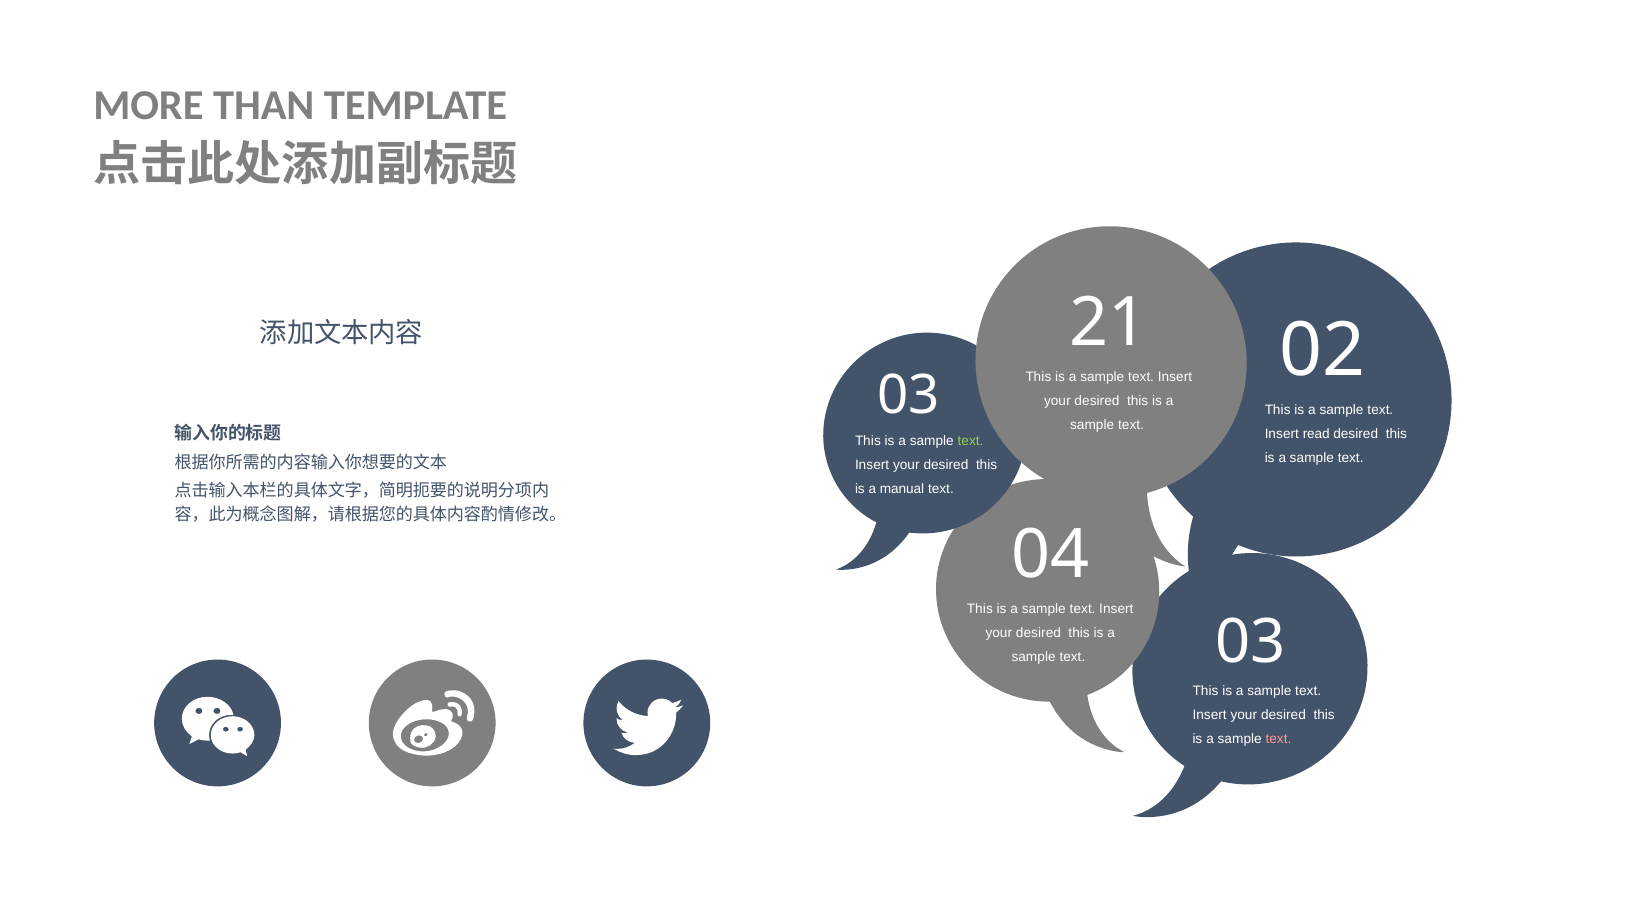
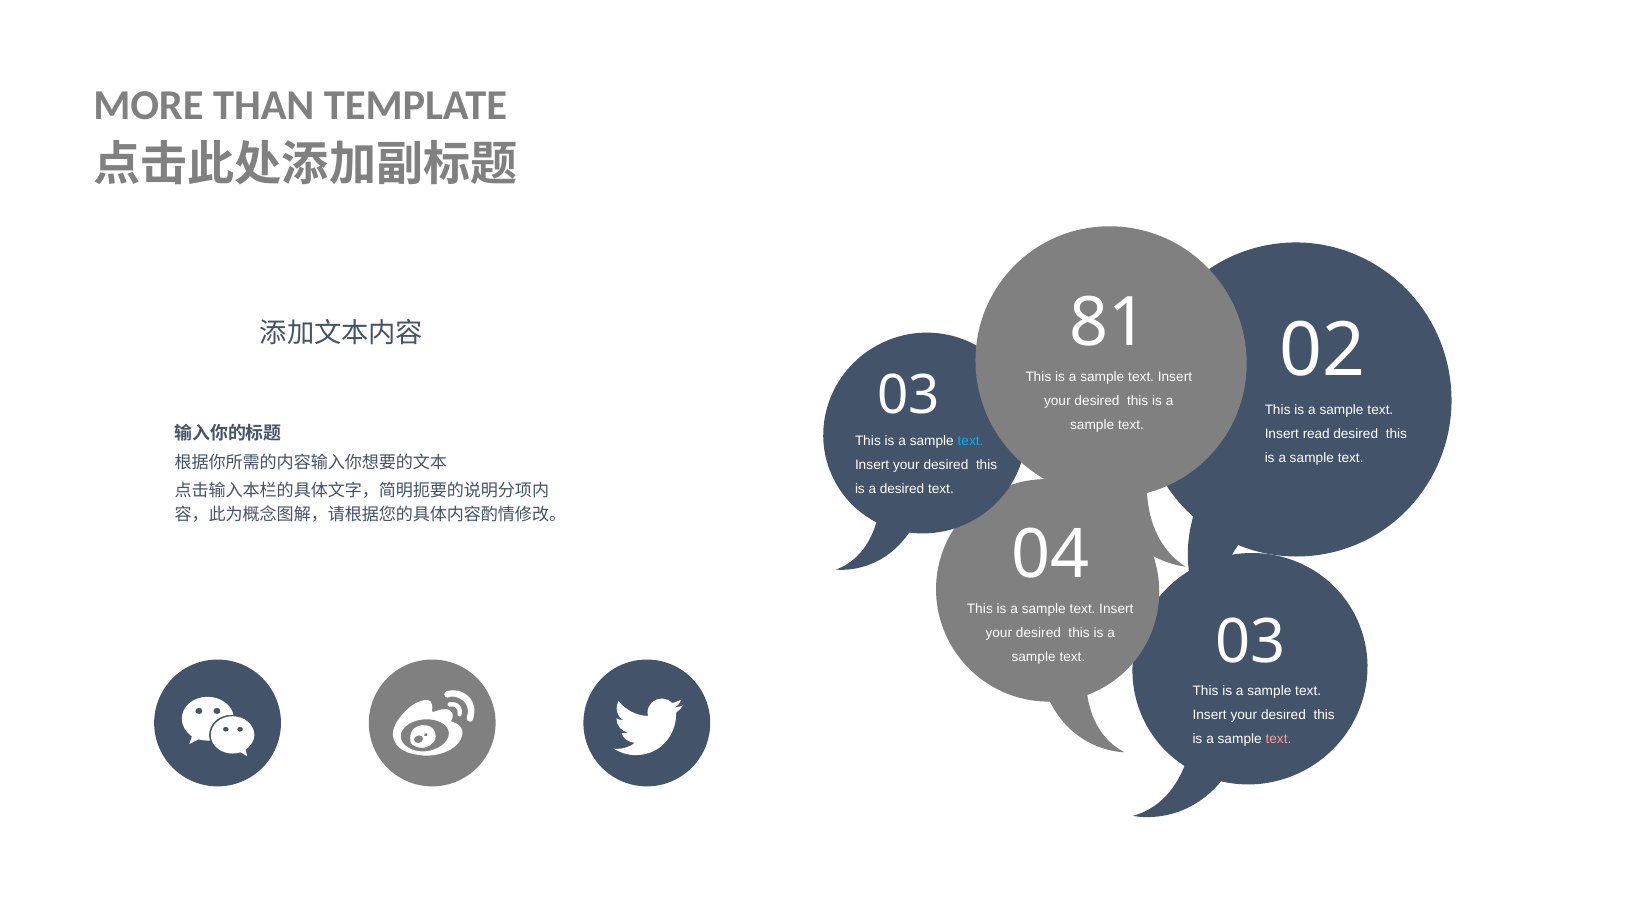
21: 21 -> 81 (1109, 323)
text colour: light green -> light blue (971, 441)
a manual: manual -> desired (902, 489)
